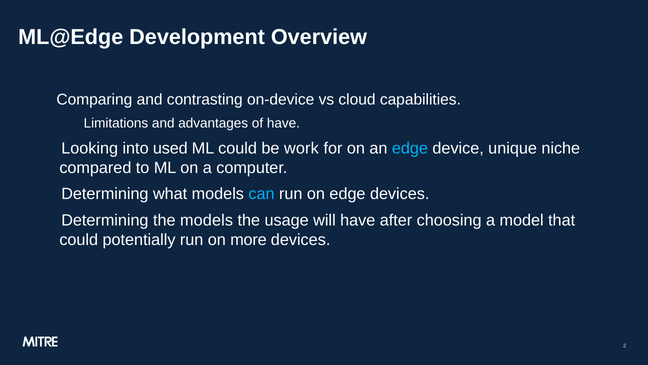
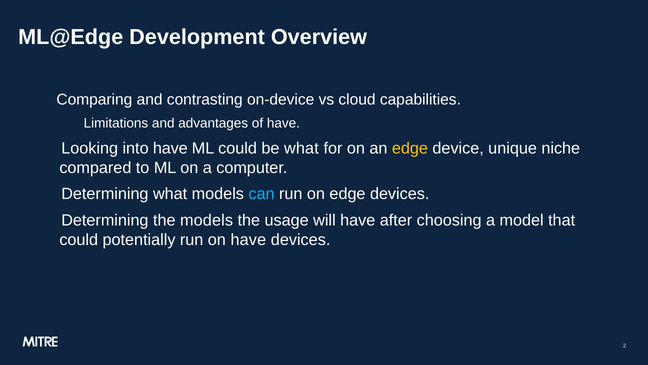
into used: used -> have (170, 148)
be work: work -> what (301, 148)
edge colour: light blue -> yellow (410, 148)
on more: more -> have (248, 239)
